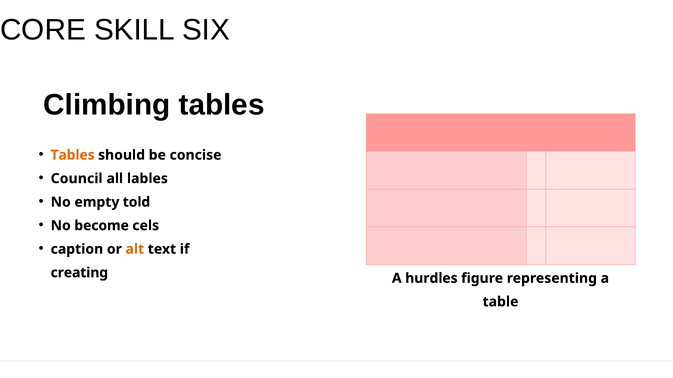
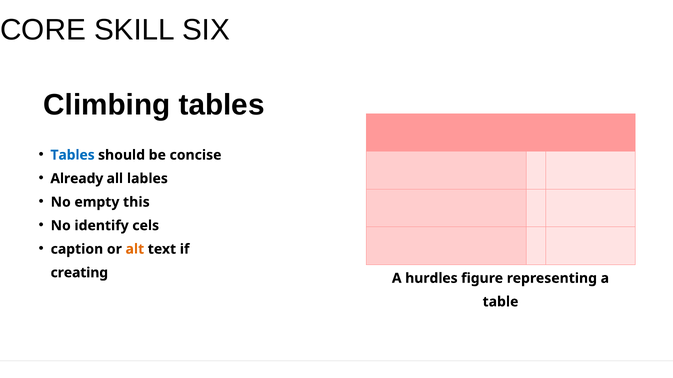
Tables colour: orange -> blue (73, 155)
Council: Council -> Already (77, 179)
told: told -> this (136, 202)
become: become -> identify (102, 226)
